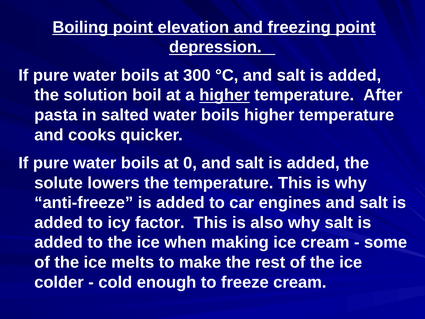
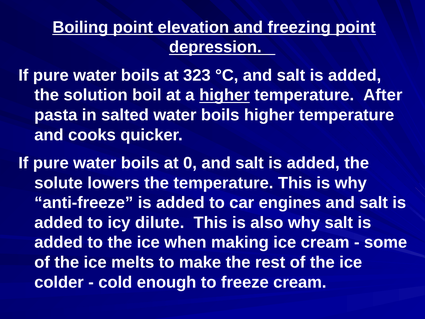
300: 300 -> 323 (197, 75)
factor: factor -> dilute (160, 222)
